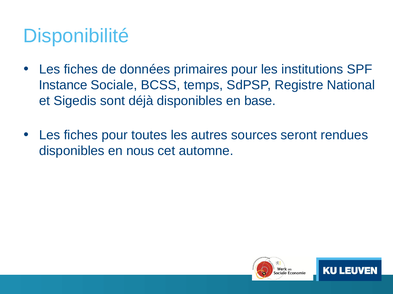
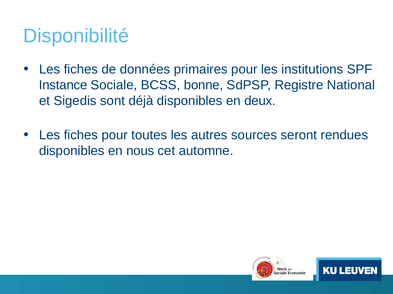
temps: temps -> bonne (204, 85)
base: base -> deux (260, 101)
